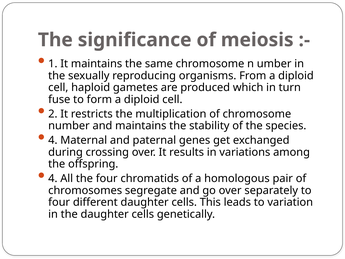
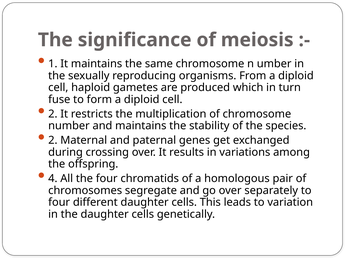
4: 4 -> 2 (53, 140)
